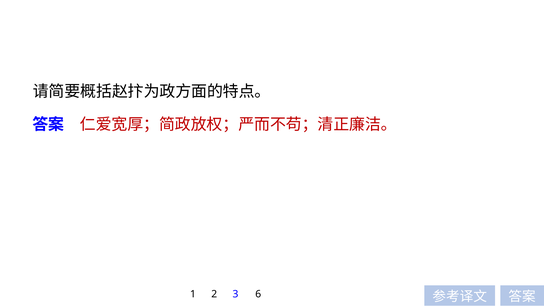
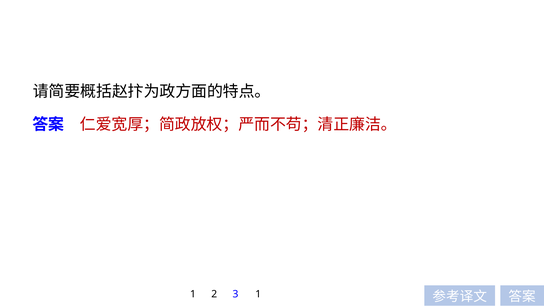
3 6: 6 -> 1 (258, 294)
